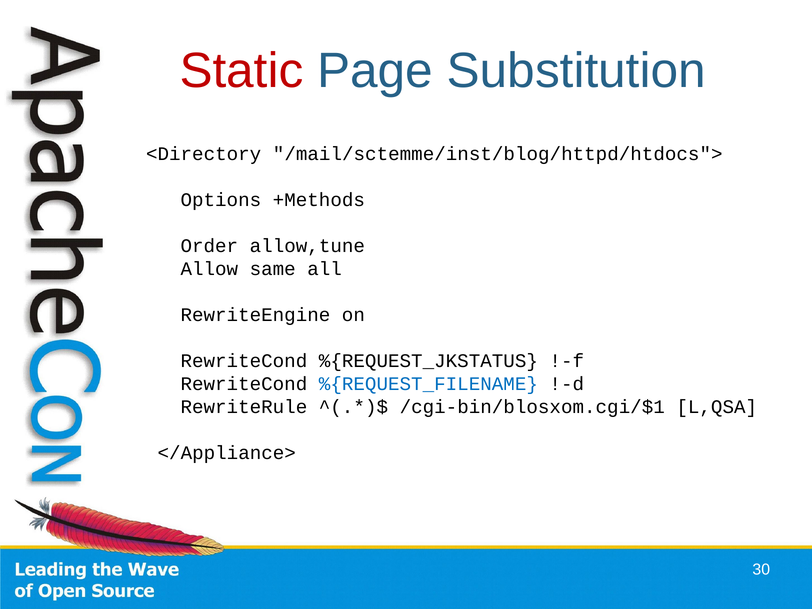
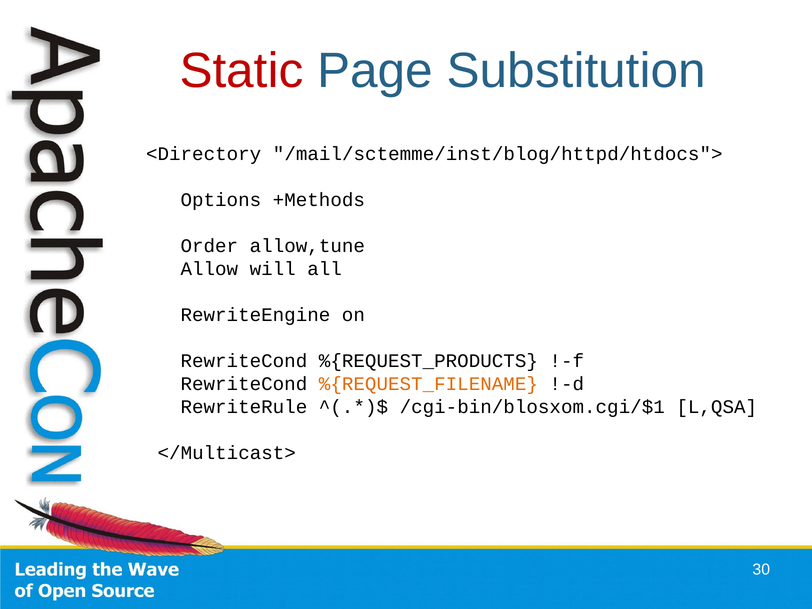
same: same -> will (273, 269)
%{REQUEST_JKSTATUS: %{REQUEST_JKSTATUS -> %{REQUEST_PRODUCTS (428, 361)
%{REQUEST_FILENAME colour: blue -> orange (428, 384)
</Appliance>: </Appliance> -> </Multicast> (227, 453)
